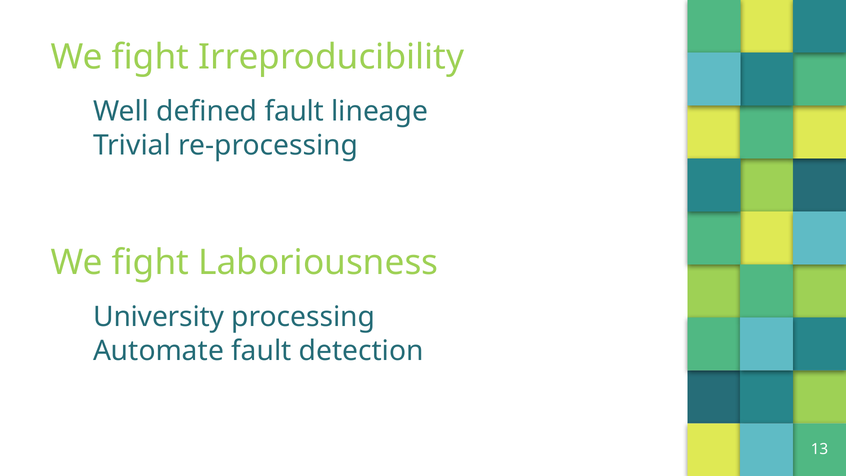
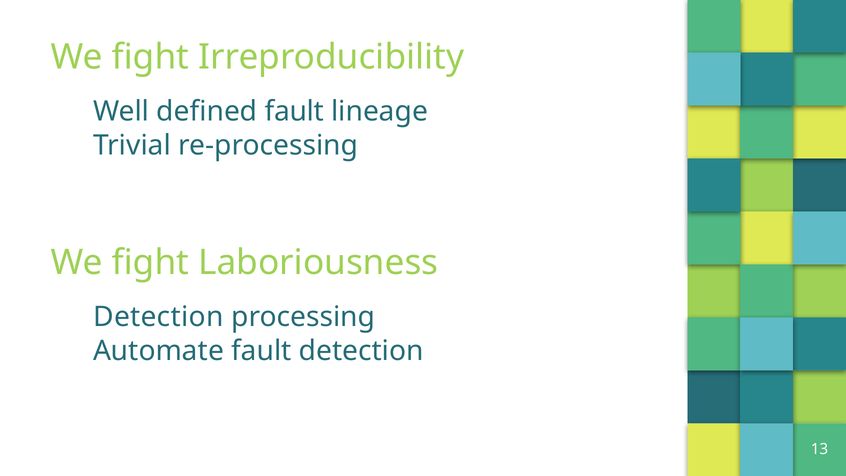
University: University -> Detection (158, 317)
